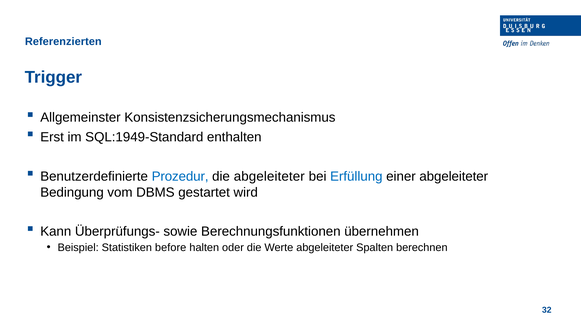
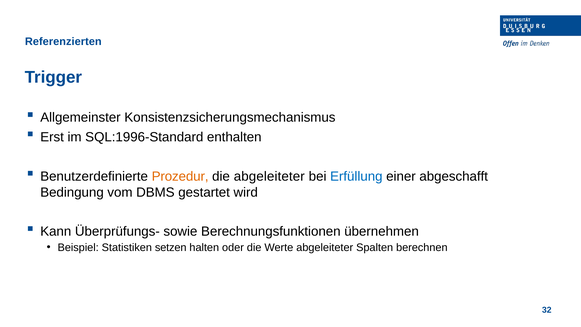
SQL:1949-Standard: SQL:1949-Standard -> SQL:1996-Standard (144, 137)
Prozedur colour: blue -> orange (180, 176)
einer abgeleiteter: abgeleiteter -> abgeschafft (454, 176)
before: before -> setzen (171, 247)
